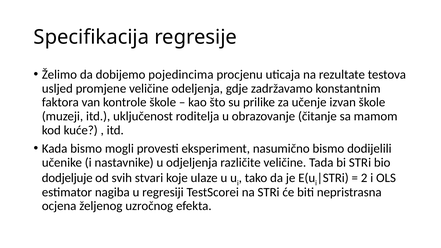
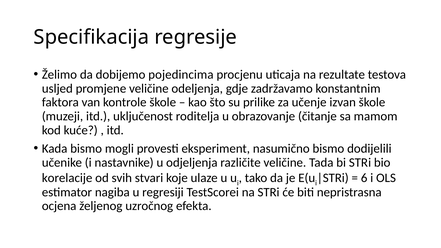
dodjeljuje: dodjeljuje -> korelacije (67, 178)
2: 2 -> 6 (364, 178)
